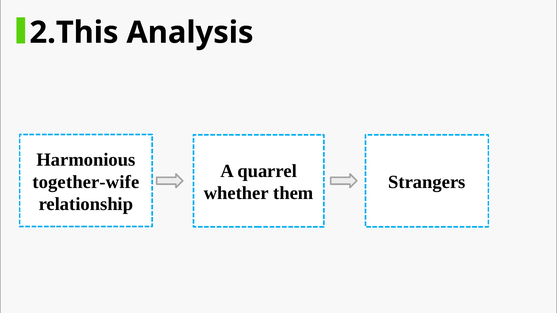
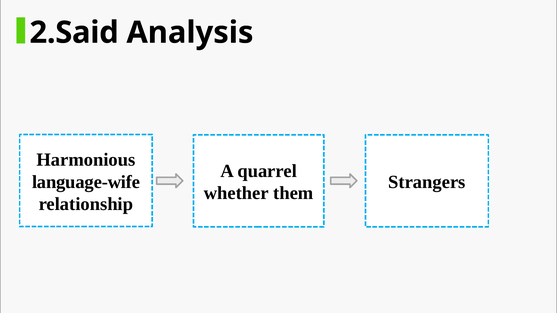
2.This: 2.This -> 2.Said (74, 33)
together-wife: together-wife -> language-wife (86, 182)
